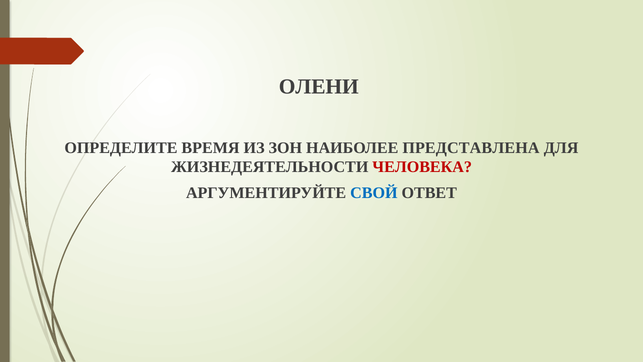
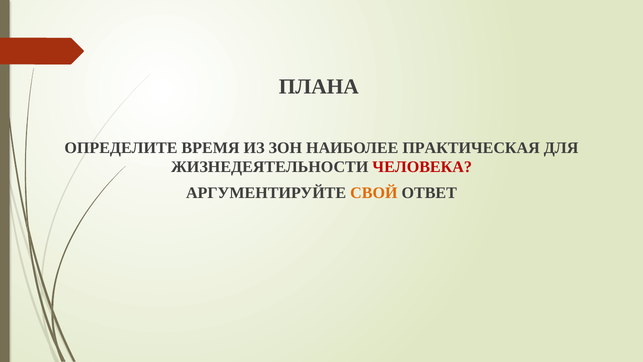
ОЛЕНИ: ОЛЕНИ -> ПЛАНА (319, 86)
ПРЕДСТАВЛЕНА: ПРЕДСТАВЛЕНА -> ПРАКТИЧЕСКАЯ (471, 148)
СВОЙ colour: blue -> orange (374, 193)
